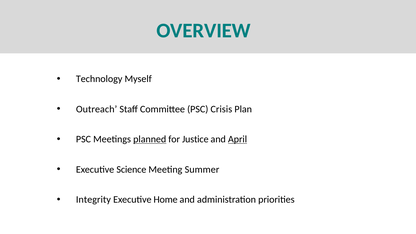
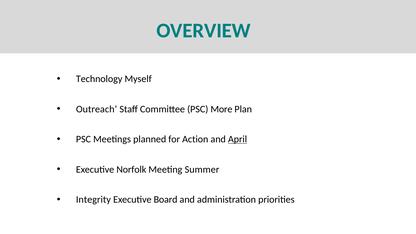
Crisis: Crisis -> More (221, 109)
planned underline: present -> none (150, 139)
Justice: Justice -> Action (195, 139)
Science: Science -> Norfolk (131, 169)
Home: Home -> Board (166, 200)
